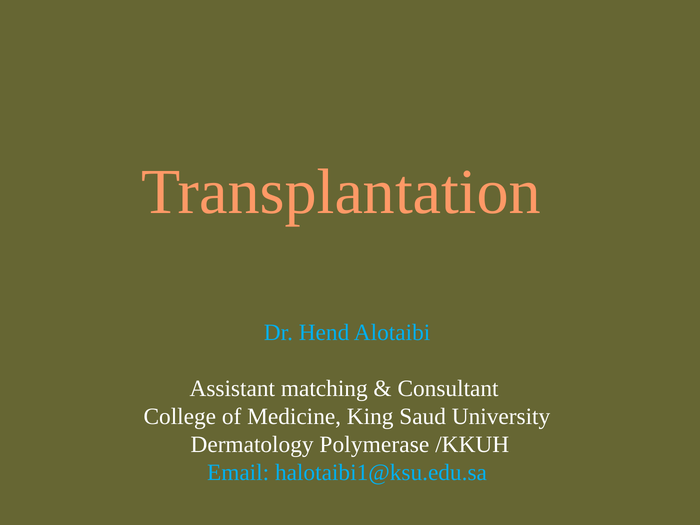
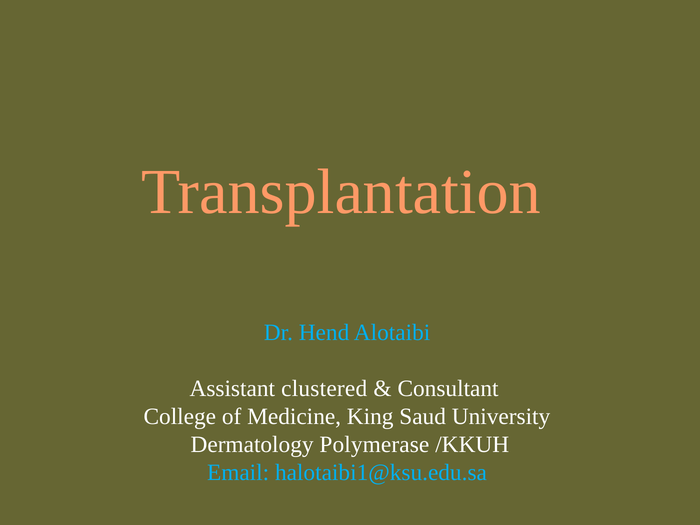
matching: matching -> clustered (324, 388)
